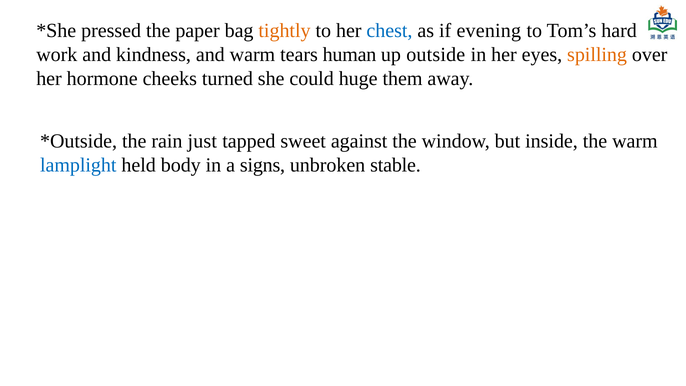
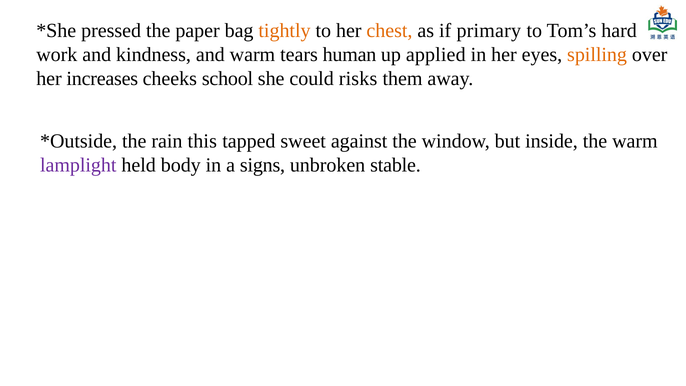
chest colour: blue -> orange (389, 31)
evening: evening -> primary (489, 31)
outside: outside -> applied (436, 55)
hormone: hormone -> increases (102, 79)
turned: turned -> school (228, 79)
huge: huge -> risks (358, 79)
just: just -> this (202, 141)
lamplight colour: blue -> purple (78, 165)
